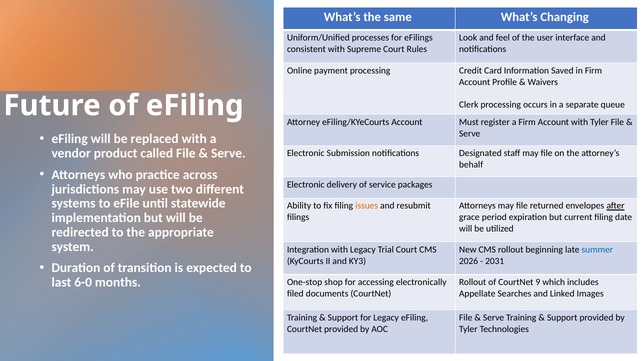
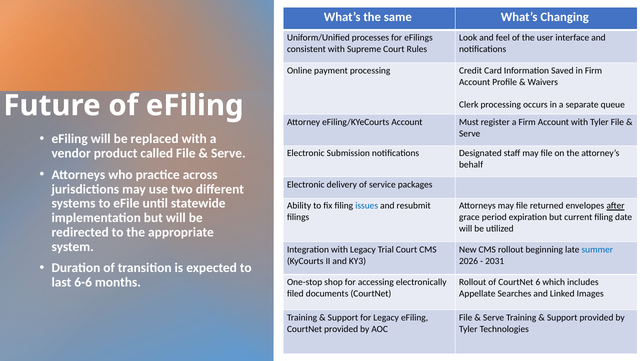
issues colour: orange -> blue (367, 206)
6-0: 6-0 -> 6-6 (83, 283)
CourtNet 9: 9 -> 6 (538, 282)
